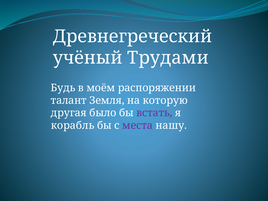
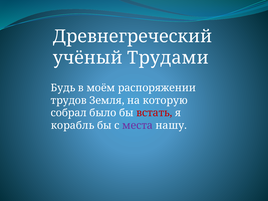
талант: талант -> трудов (69, 100)
другая: другая -> собрал (69, 113)
встать colour: purple -> red (154, 113)
